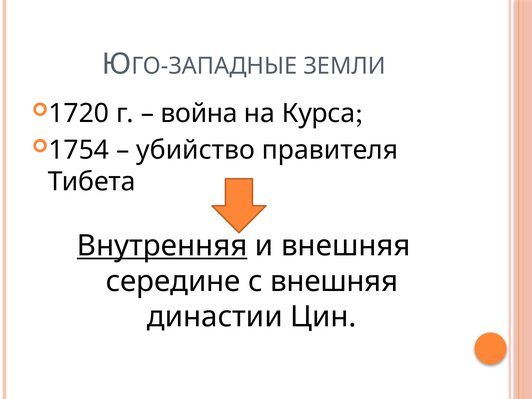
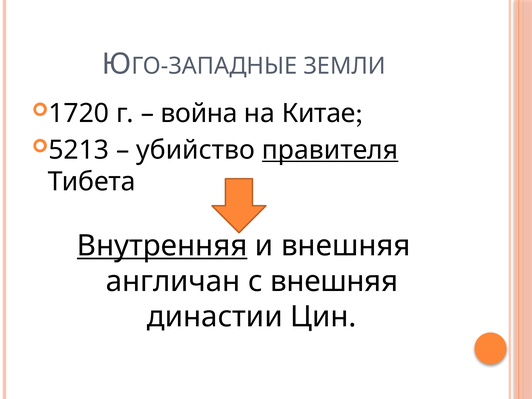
Курса: Курса -> Китае (319, 114)
1754: 1754 -> 5213 (79, 150)
правителя underline: none -> present (330, 150)
середине: середине -> англичан (173, 281)
